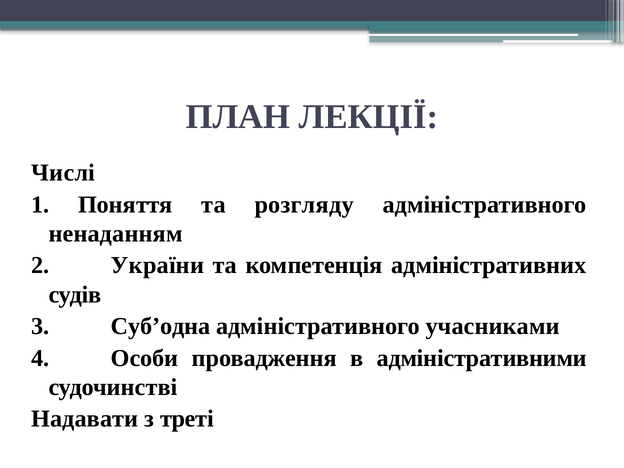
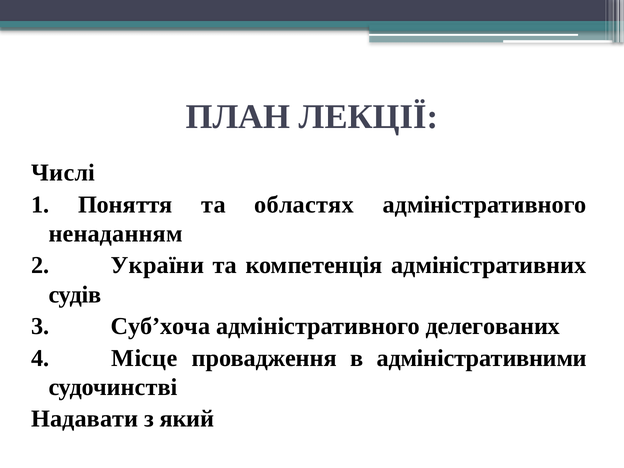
розгляду: розгляду -> областях (304, 205)
Суб’одна: Суб’одна -> Суб’хоча (161, 326)
учасниками: учасниками -> делегованих (493, 326)
Особи: Особи -> Місце (144, 358)
треті: треті -> який (187, 419)
